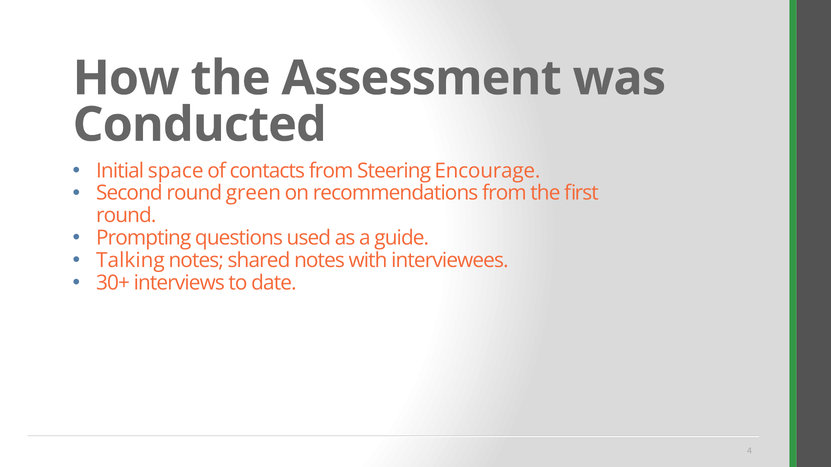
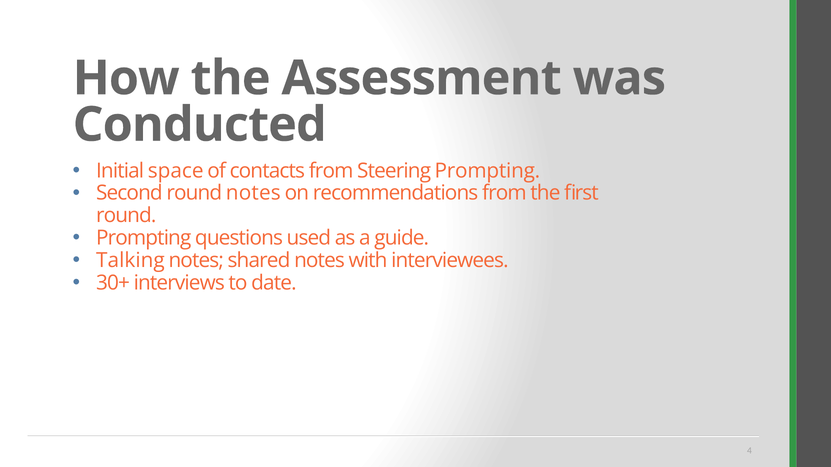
Steering Encourage: Encourage -> Prompting (487, 171)
round green: green -> notes (253, 193)
